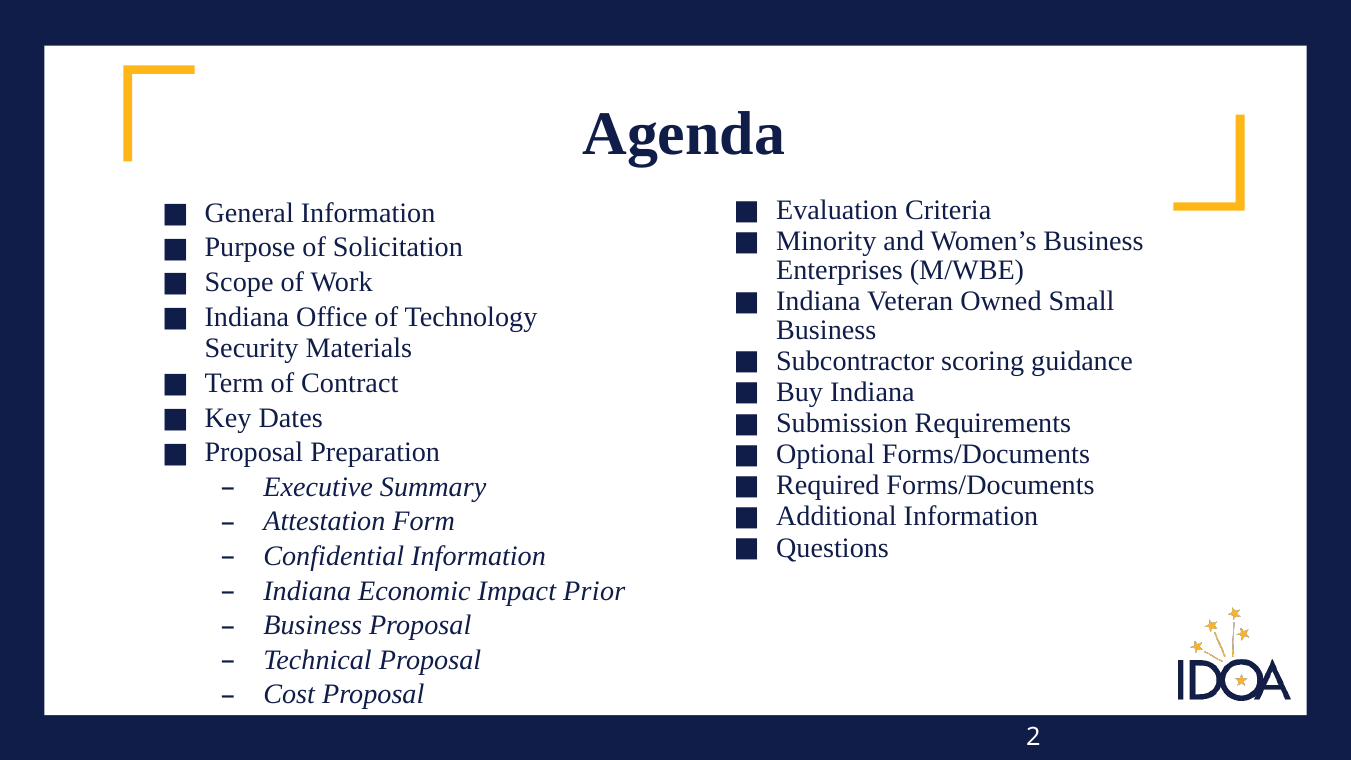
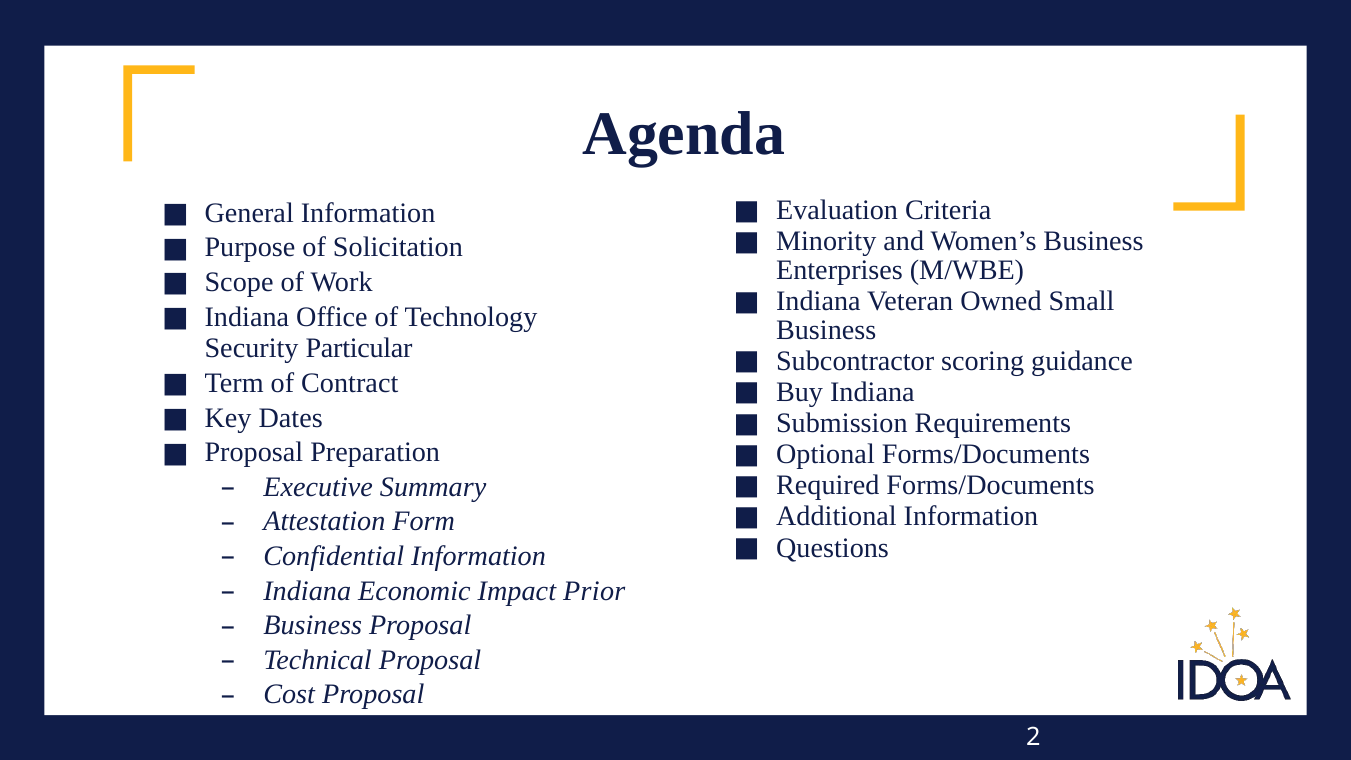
Materials: Materials -> Particular (359, 349)
